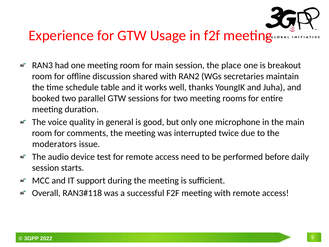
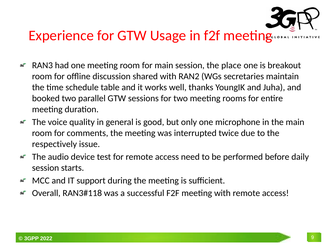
moderators: moderators -> respectively (54, 144)
